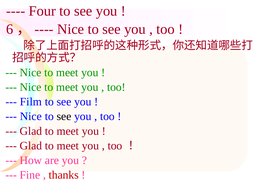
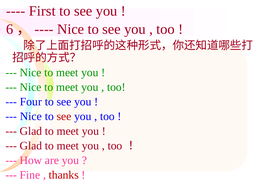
Four: Four -> First (42, 11)
Film: Film -> Four (31, 102)
see colour: black -> red (64, 117)
